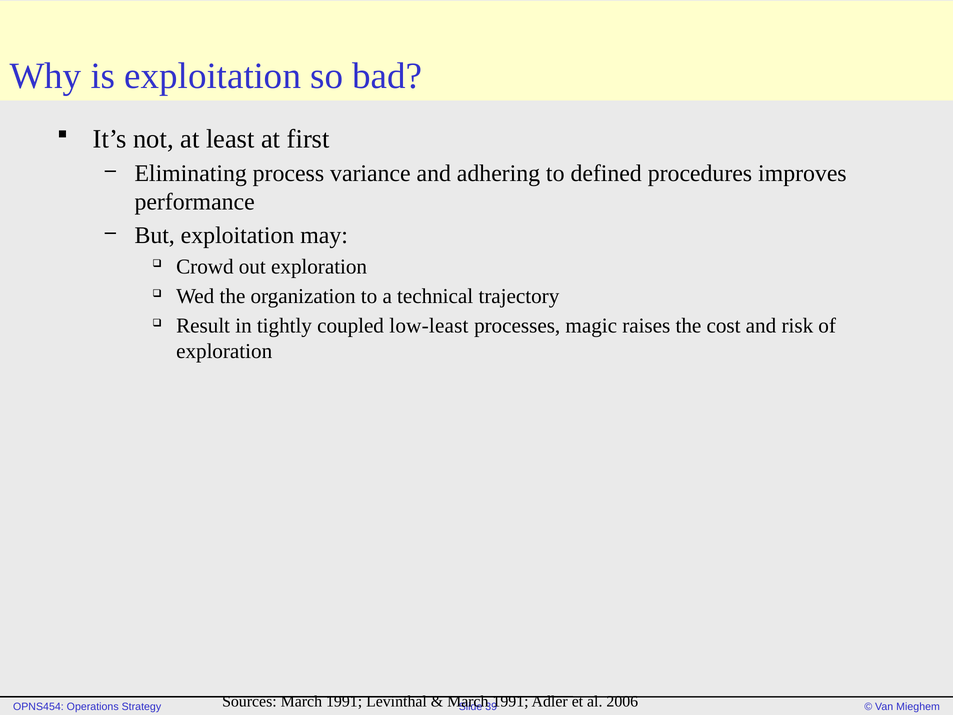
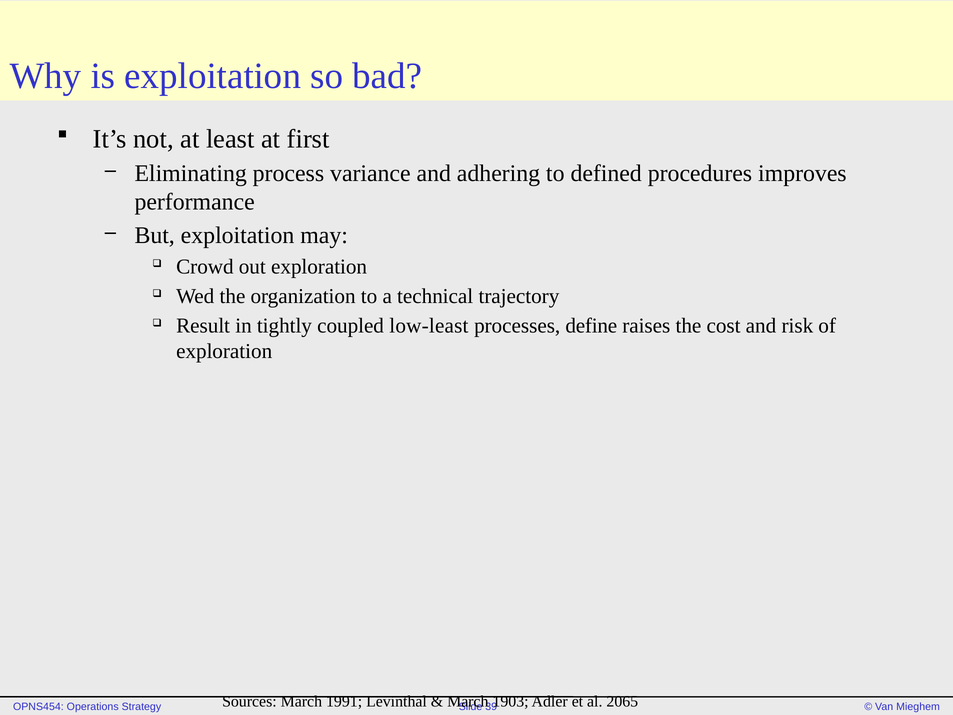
magic: magic -> define (591, 326)
1991: 1991 -> 1903 (511, 701)
2006: 2006 -> 2065 (622, 701)
